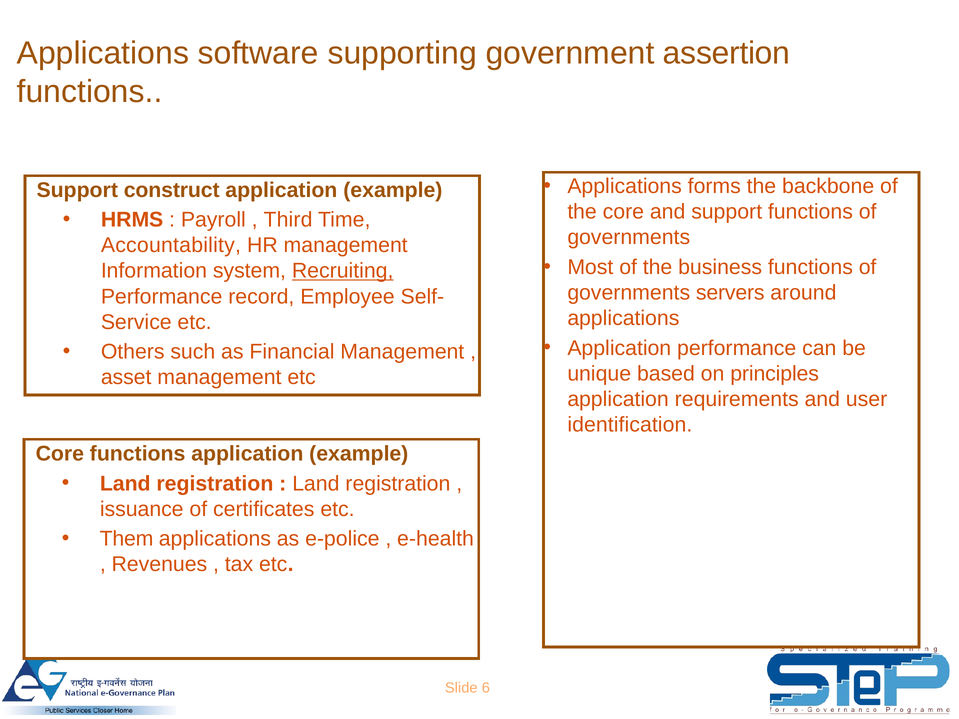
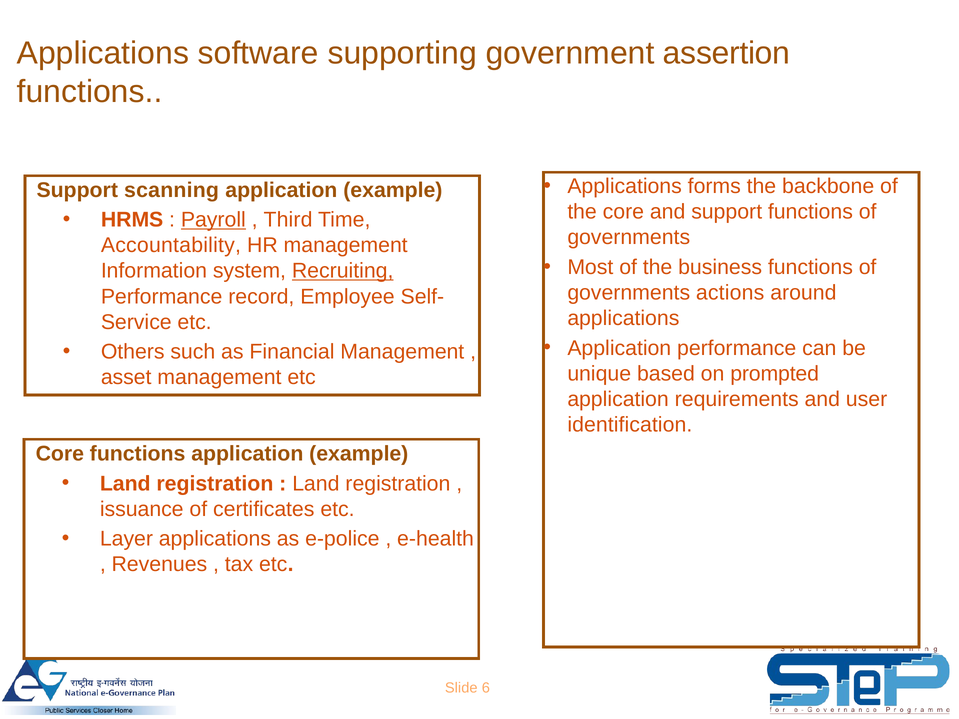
construct: construct -> scanning (172, 190)
Payroll underline: none -> present (213, 220)
servers: servers -> actions (730, 293)
principles: principles -> prompted (775, 374)
Them: Them -> Layer (126, 539)
